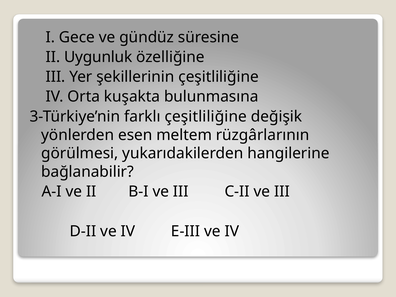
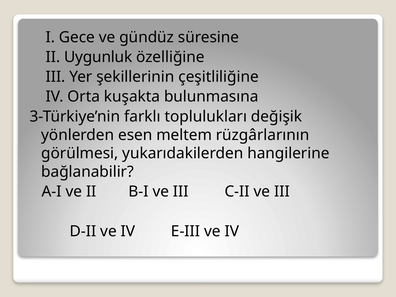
farklı çeşitliliğine: çeşitliliğine -> toplulukları (206, 116)
